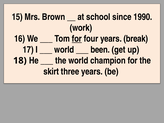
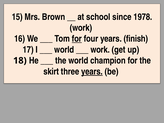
1990: 1990 -> 1978 (143, 17)
break: break -> finish (136, 39)
been: been -> work (100, 50)
years underline: none -> present (92, 72)
